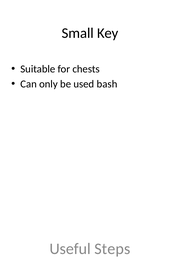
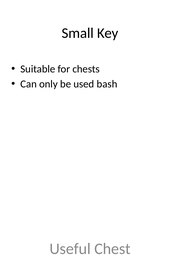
Steps: Steps -> Chest (112, 249)
